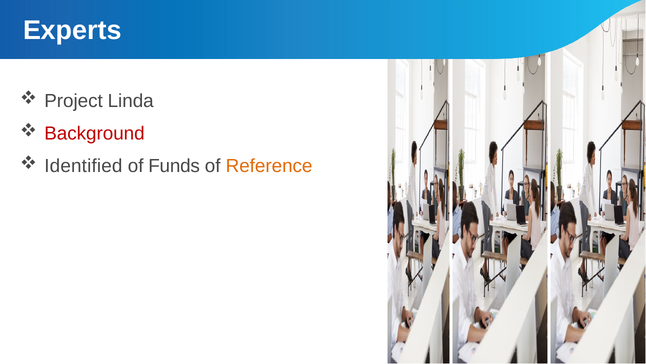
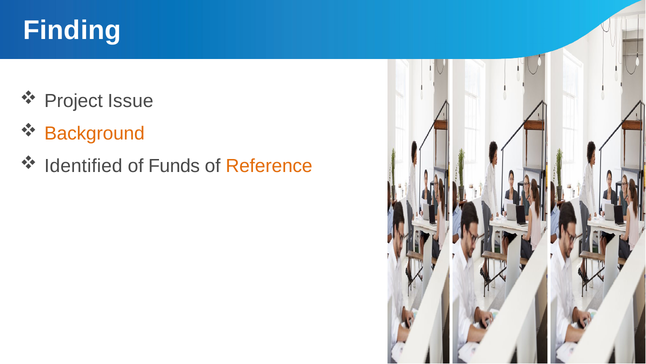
Experts: Experts -> Finding (72, 30)
Linda: Linda -> Issue (131, 101)
Background colour: red -> orange (94, 133)
